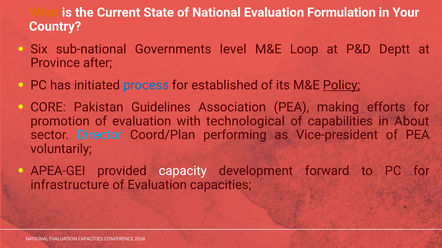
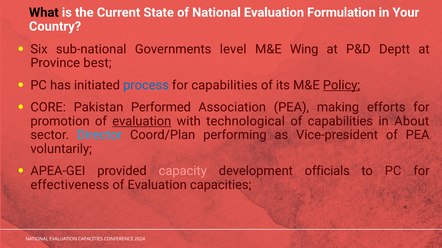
What colour: orange -> black (44, 12)
Loop: Loop -> Wing (304, 49)
after: after -> best (97, 63)
for established: established -> capabilities (225, 85)
Guidelines: Guidelines -> Performed (161, 108)
evaluation underline: none -> present (142, 121)
capacity colour: white -> pink (183, 171)
forward: forward -> officials (327, 171)
infrastructure: infrastructure -> effectiveness (70, 185)
